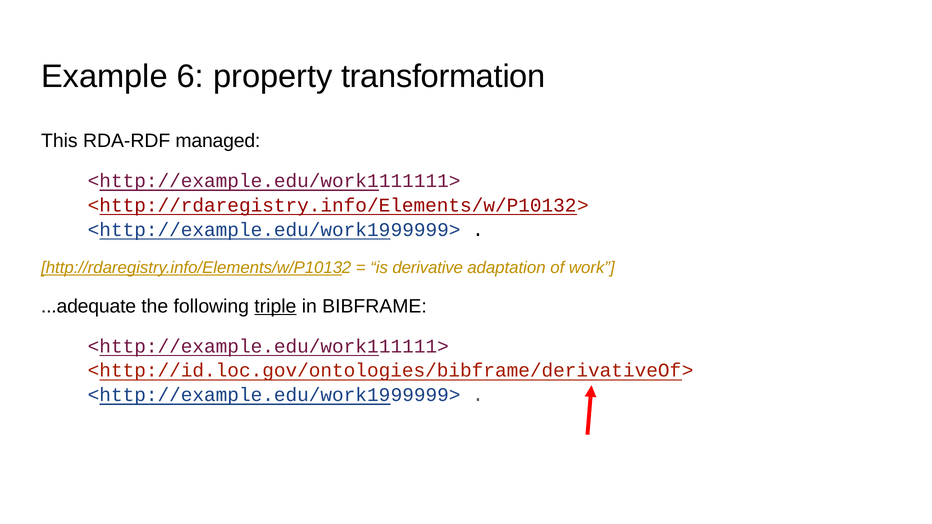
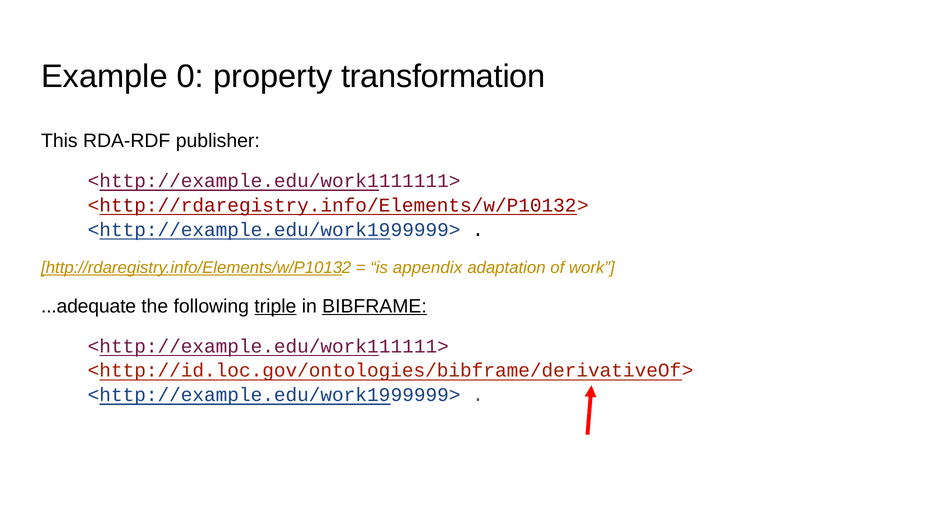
6: 6 -> 0 (190, 77)
managed: managed -> publisher (218, 141)
derivative: derivative -> appendix (428, 268)
BIBFRAME underline: none -> present (374, 306)
